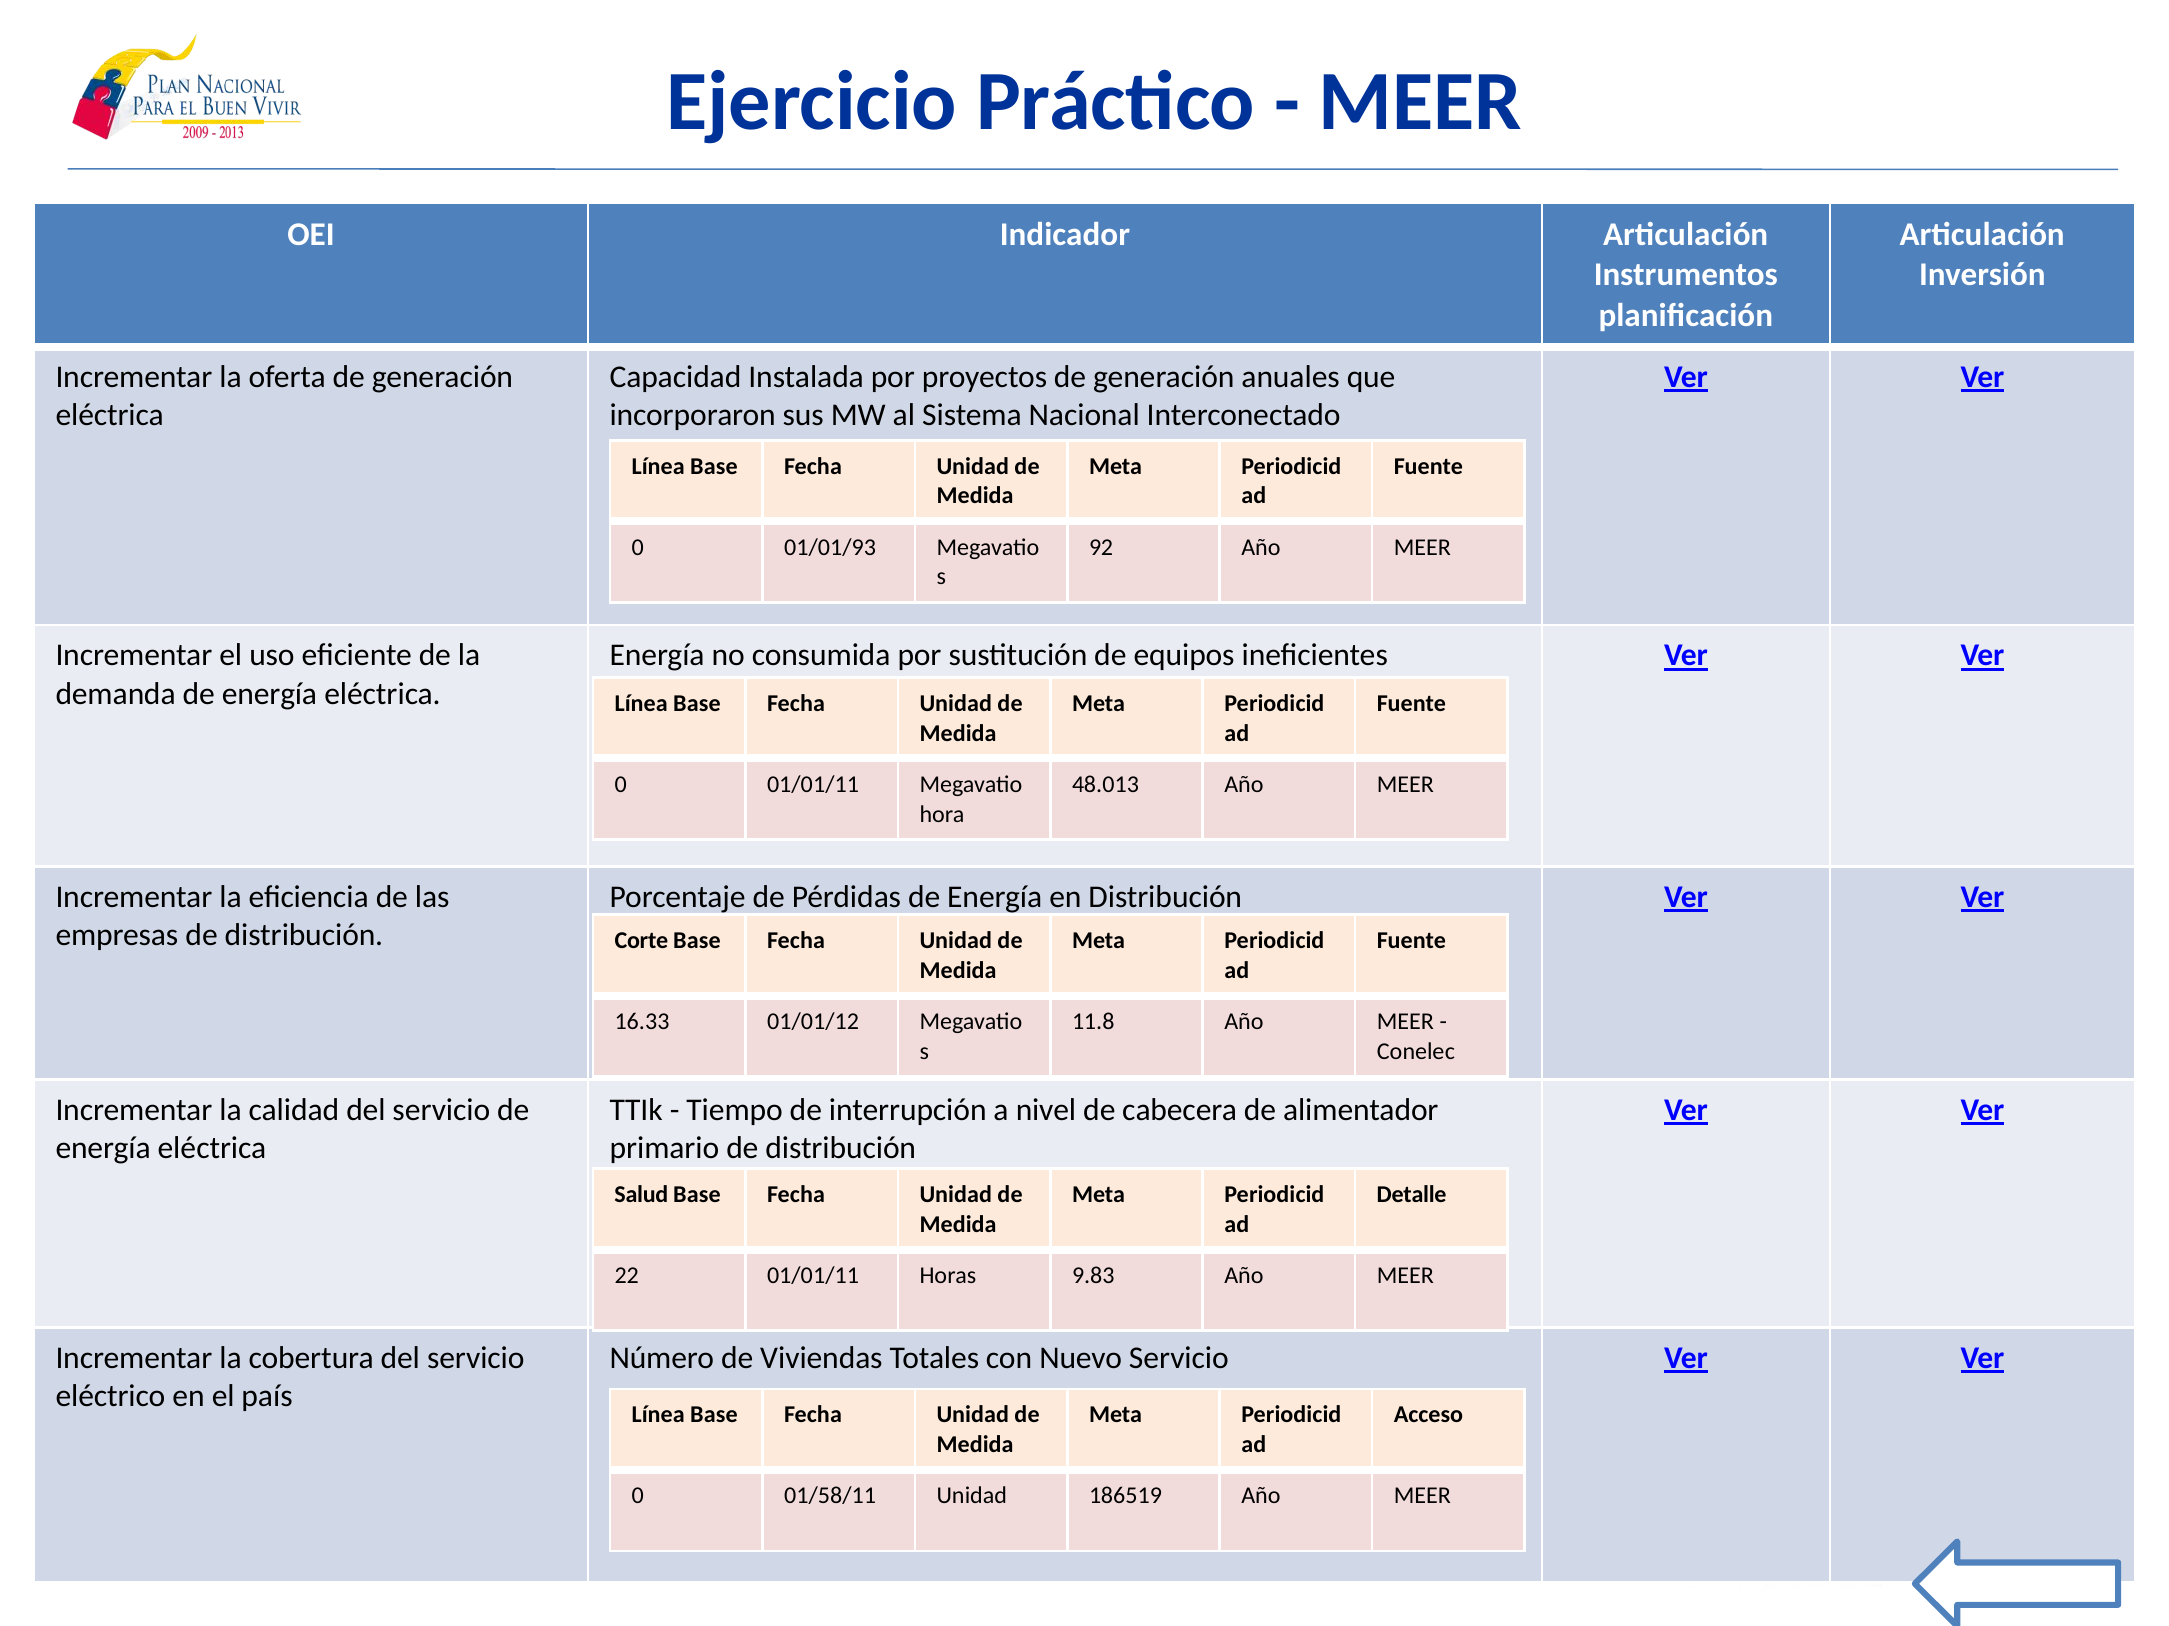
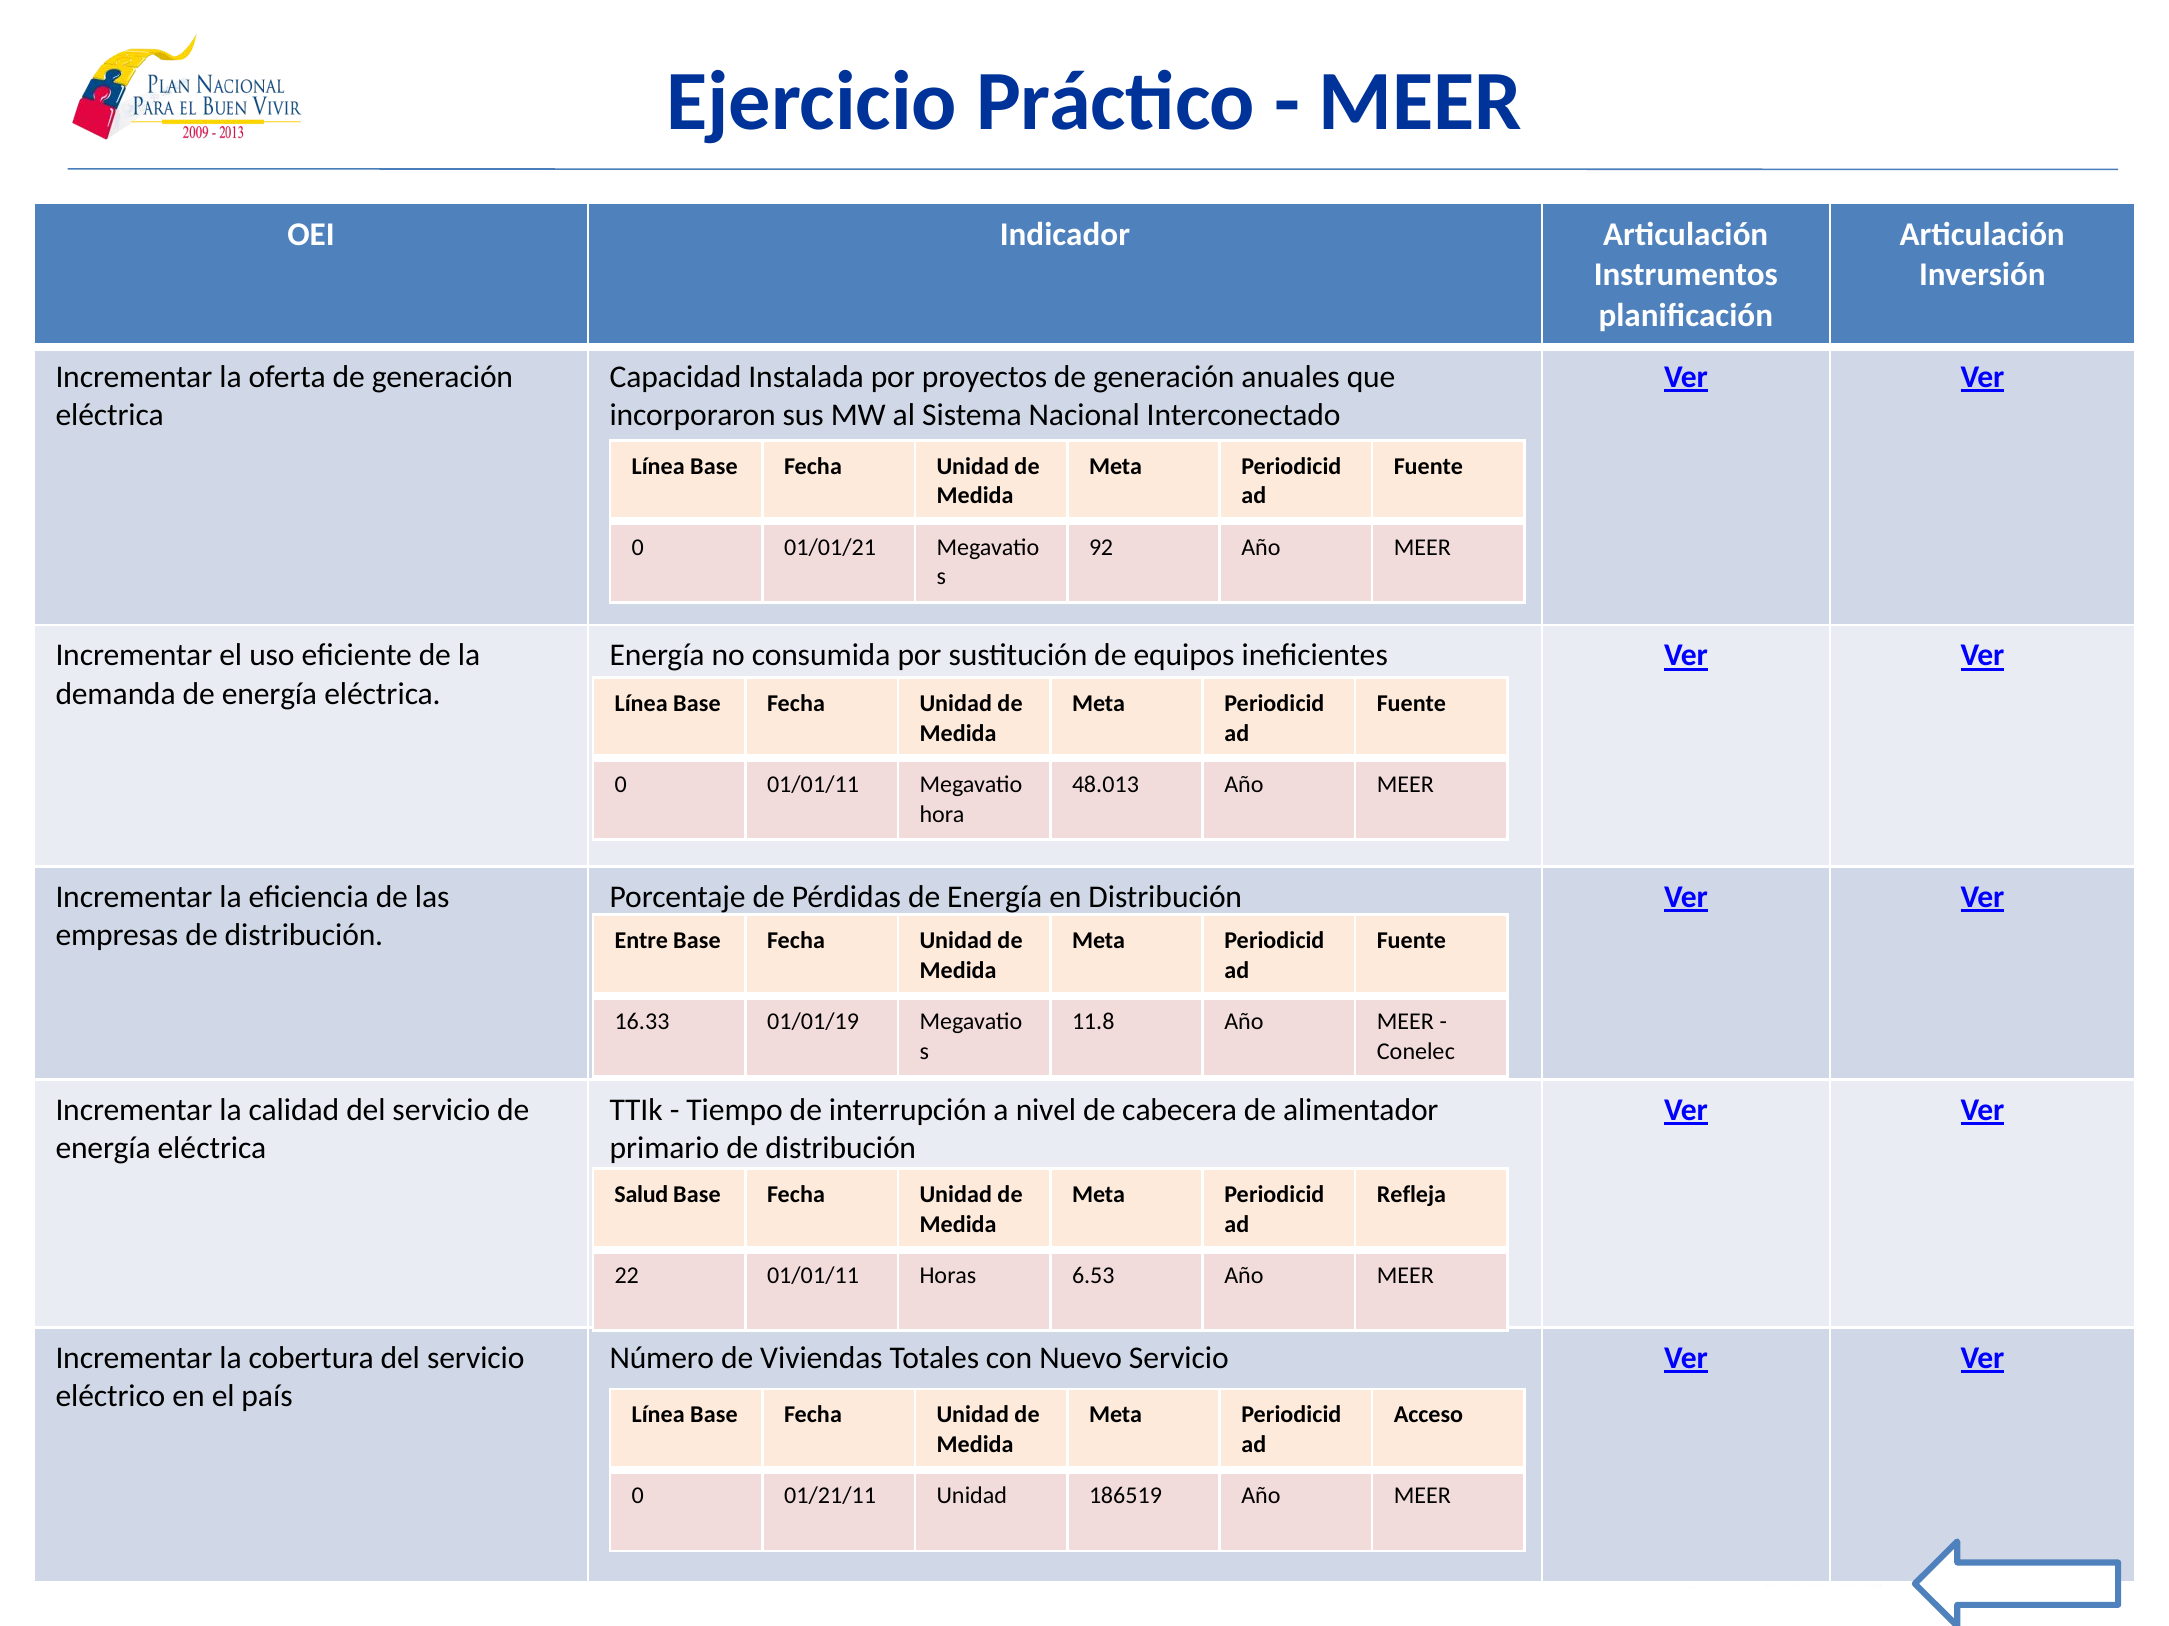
01/01/93: 01/01/93 -> 01/01/21 (830, 548)
Corte: Corte -> Entre (641, 941)
01/01/12: 01/01/12 -> 01/01/19 (813, 1022)
Detalle: Detalle -> Refleja (1411, 1195)
9.83: 9.83 -> 6.53 (1093, 1276)
01/58/11: 01/58/11 -> 01/21/11 (830, 1497)
